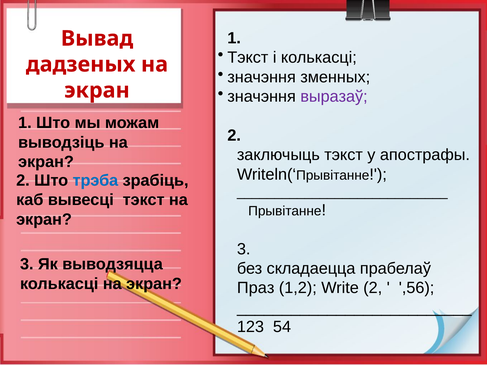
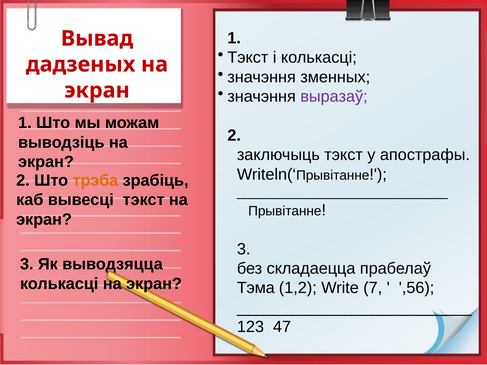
трэба colour: blue -> orange (95, 181)
Праз: Праз -> Тэма (256, 288)
Write 2: 2 -> 7 (373, 288)
54: 54 -> 47 (282, 327)
